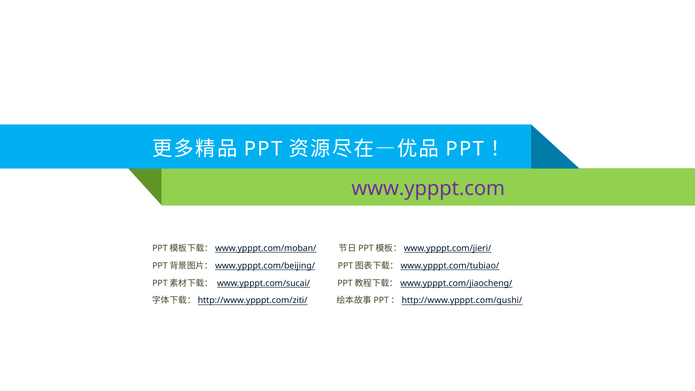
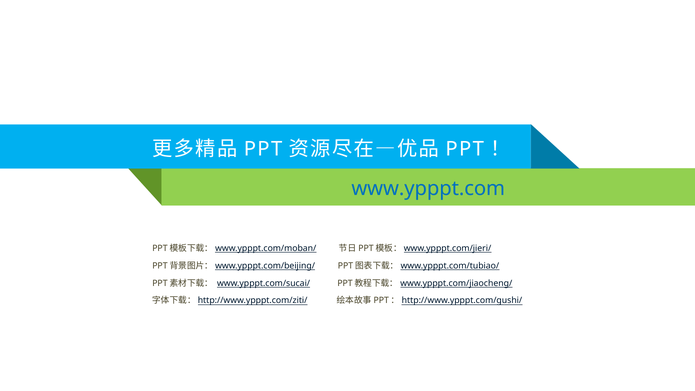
www.ypppt.com colour: purple -> blue (428, 188)
